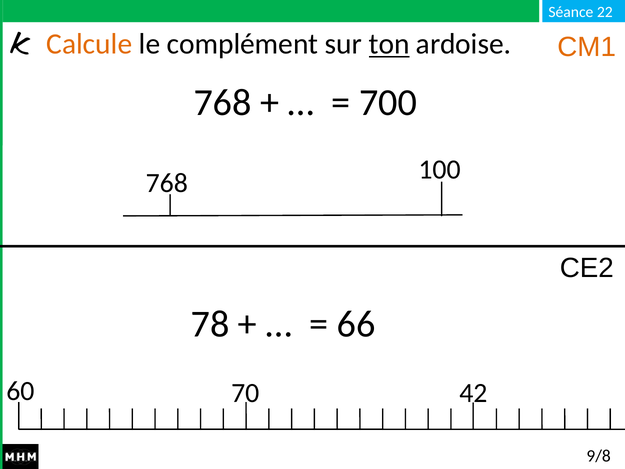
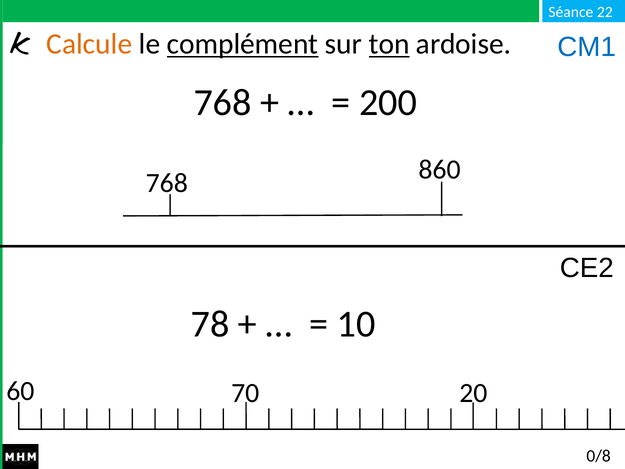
complément underline: none -> present (243, 44)
CM1 colour: orange -> blue (587, 47)
700: 700 -> 200 (388, 102)
100: 100 -> 860 (439, 169)
66: 66 -> 10 (356, 324)
42: 42 -> 20 (473, 393)
9/8: 9/8 -> 0/8 (599, 456)
